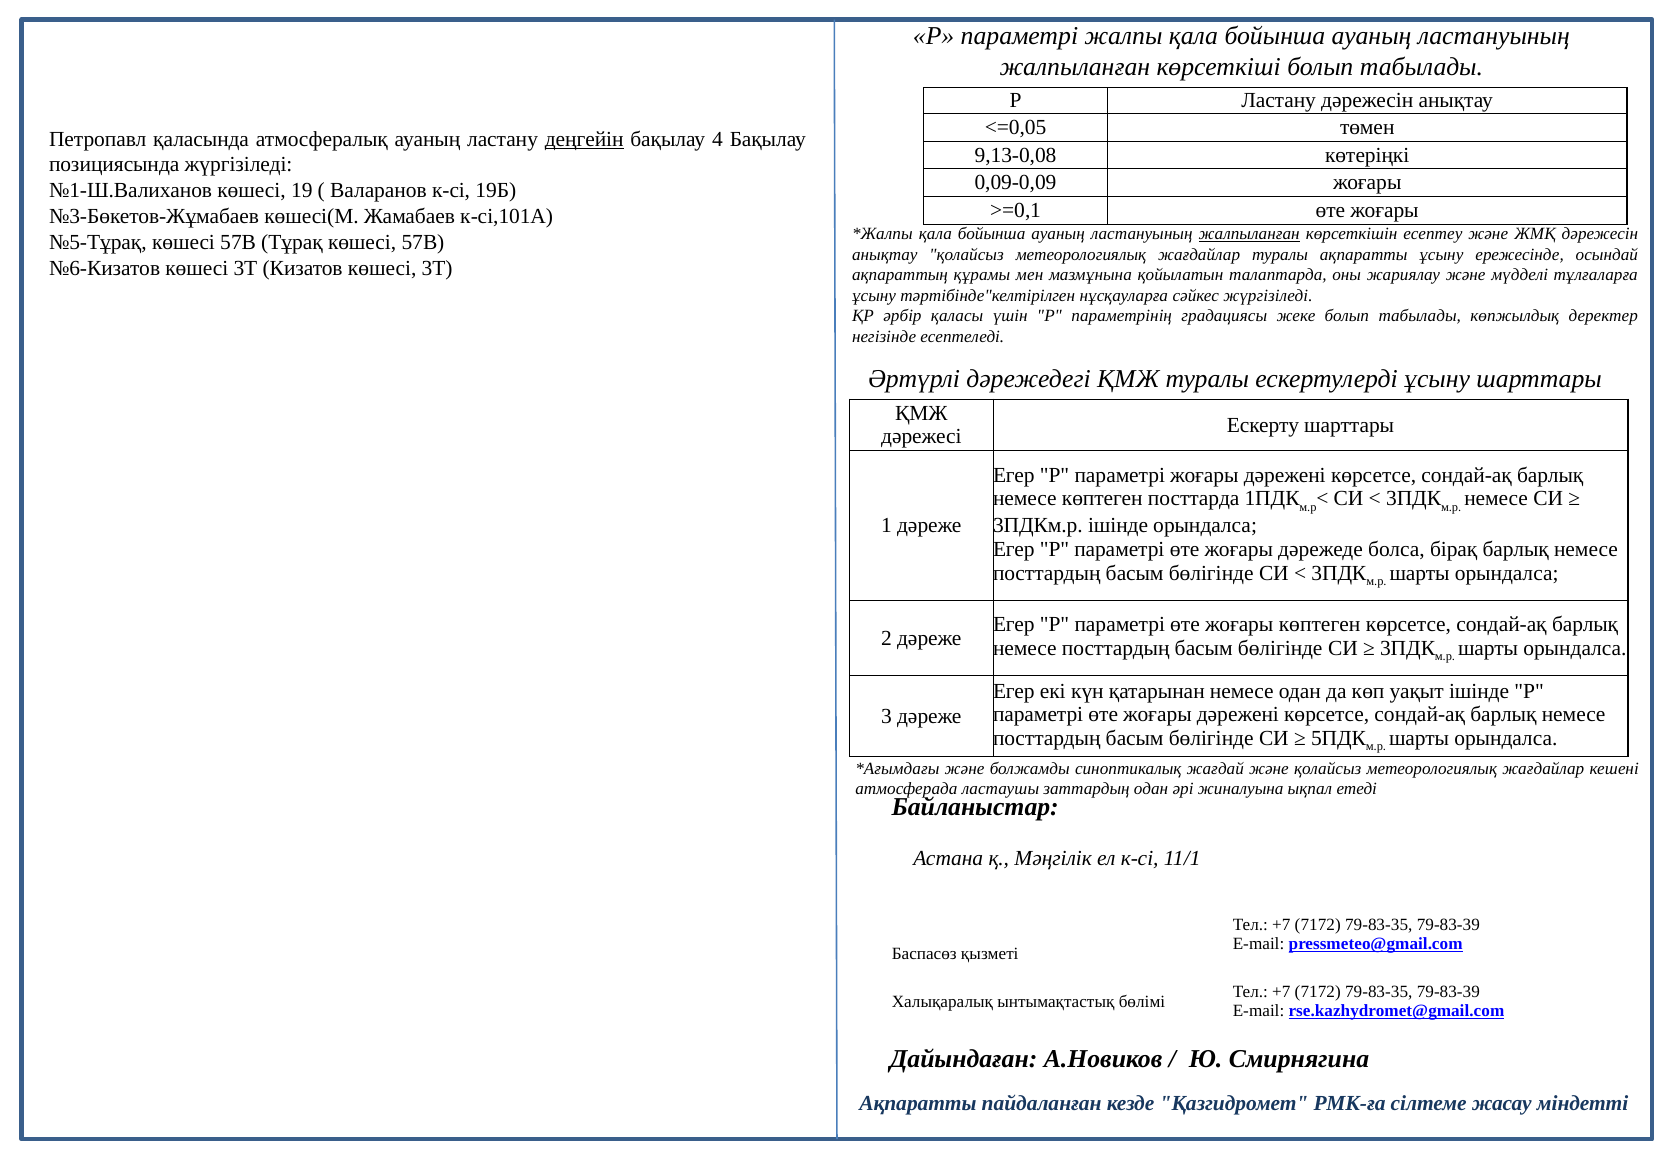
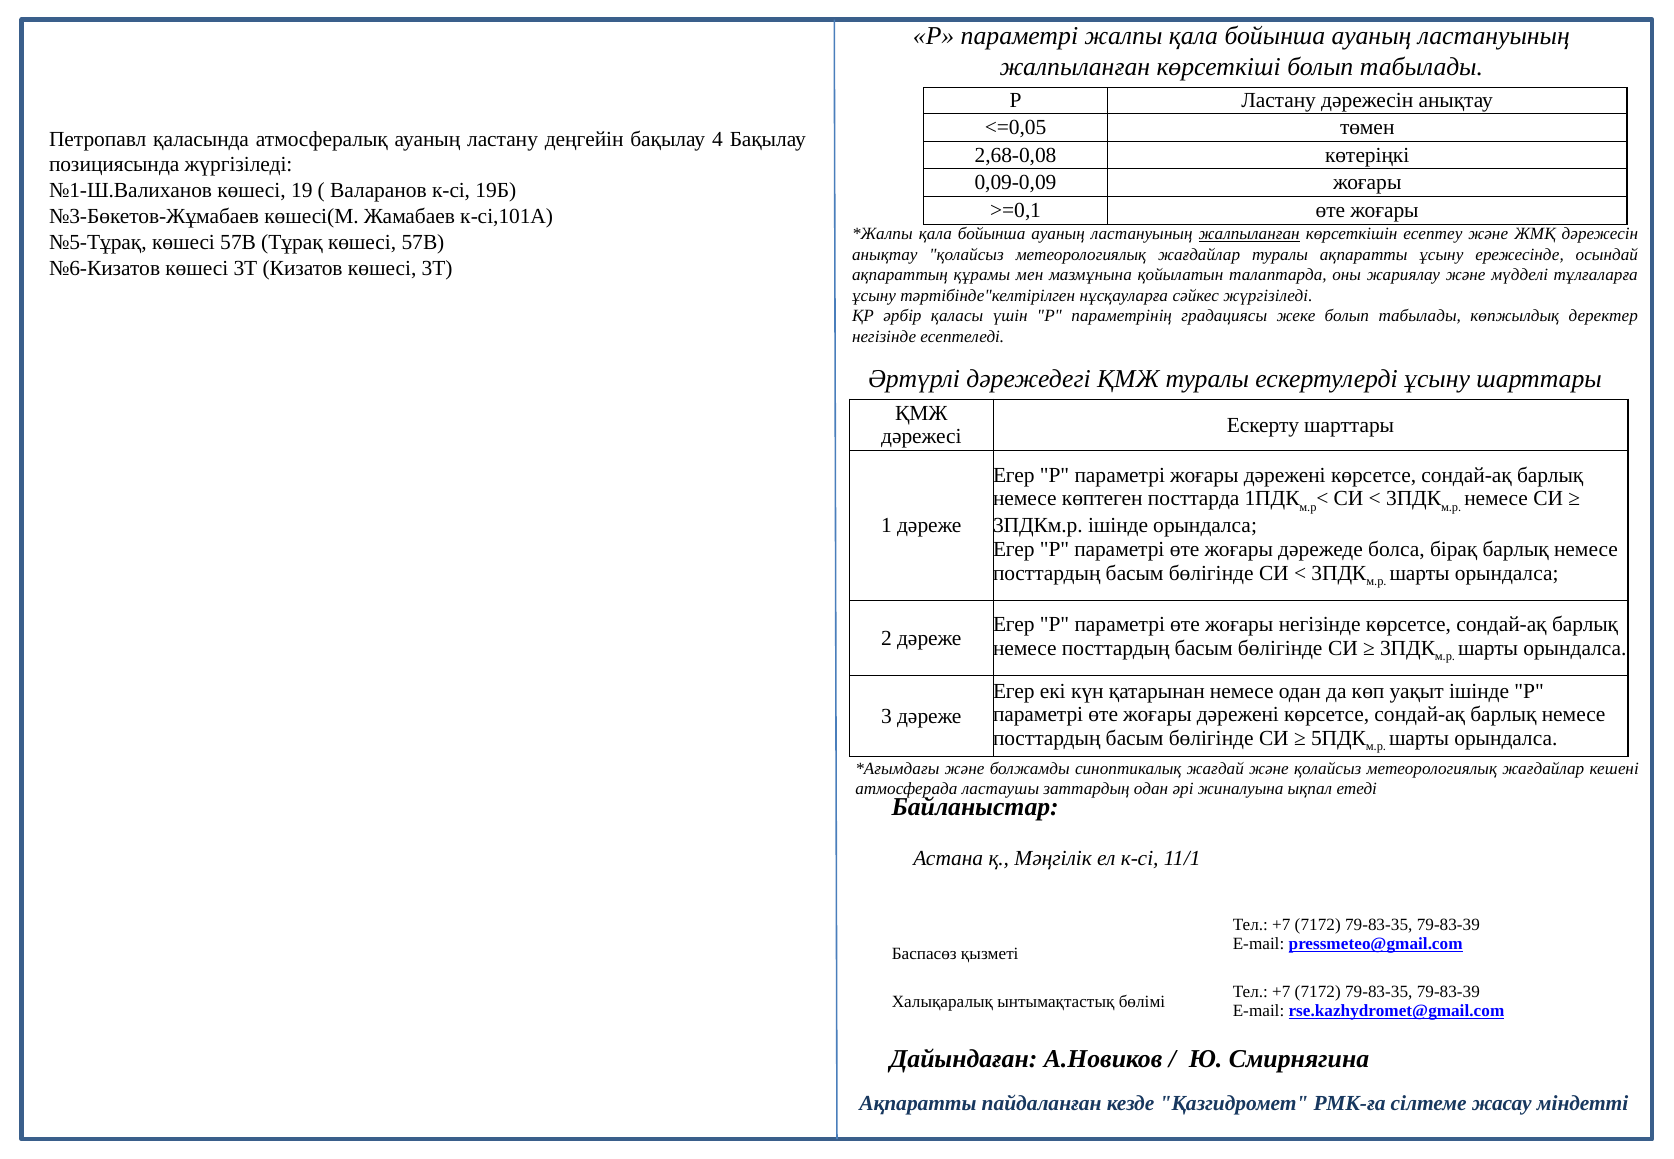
деңгейін underline: present -> none (584, 139)
9,13-0,08: 9,13-0,08 -> 2,68-0,08 (1016, 155)
жоғары көптеген: көптеген -> негізінде (1320, 625)
